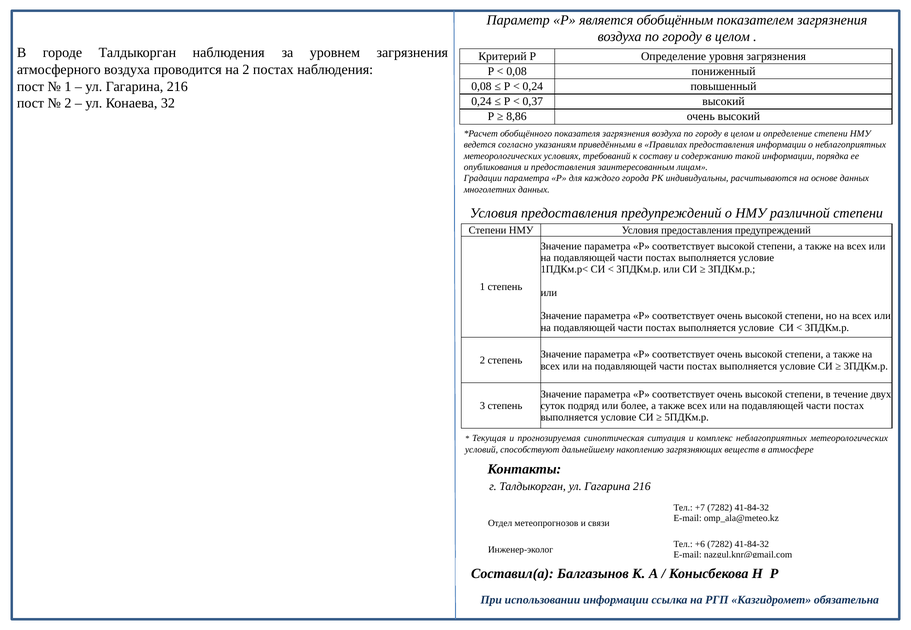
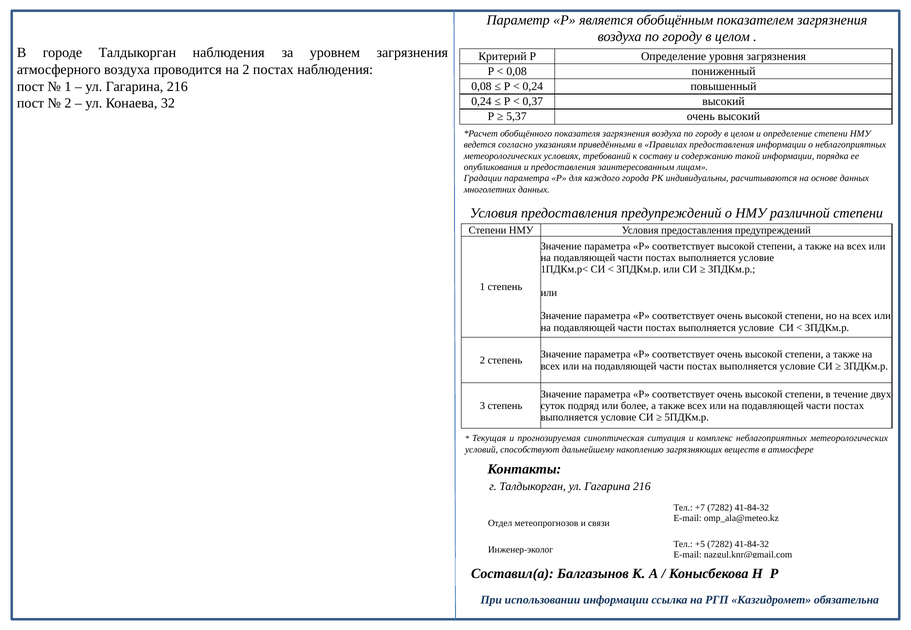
8,86: 8,86 -> 5,37 (516, 117)
+6: +6 -> +5 (700, 545)
